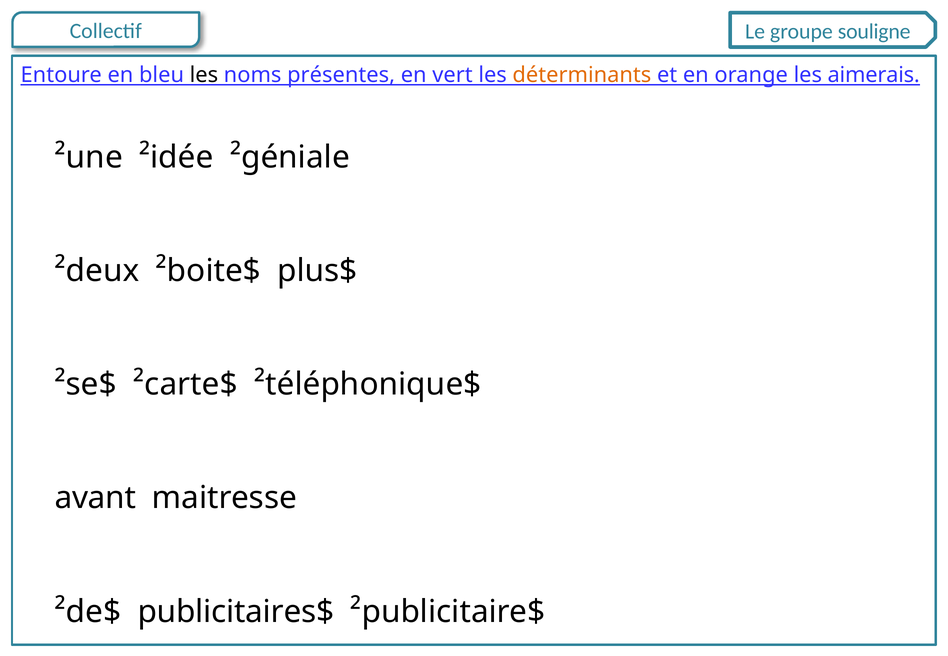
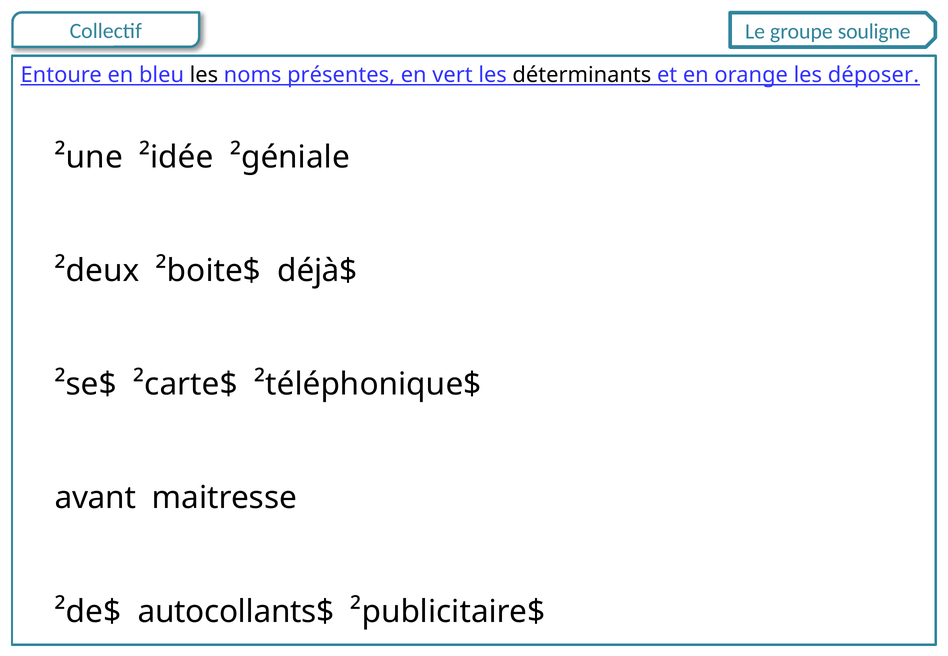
déterminants colour: orange -> black (582, 75)
aimerais: aimerais -> déposer (873, 75)
plus$: plus$ -> déjà$ (317, 271)
publicitaires$: publicitaires$ -> autocollants$ (236, 612)
